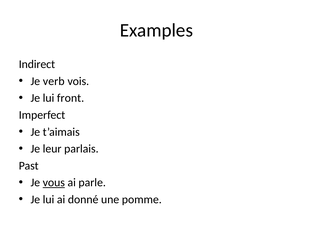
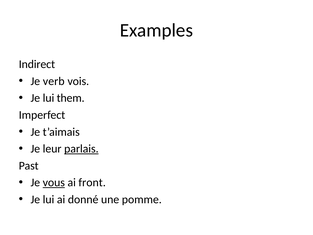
front: front -> them (71, 98)
parlais underline: none -> present (81, 149)
parle: parle -> front (92, 182)
